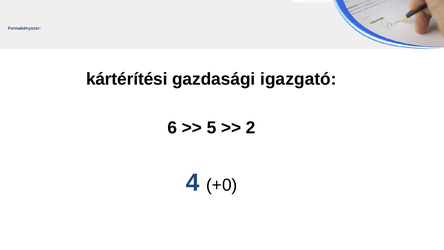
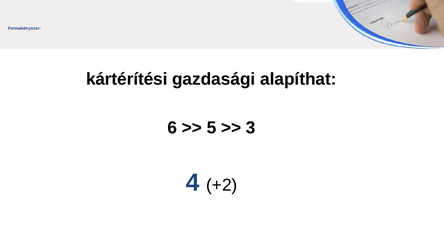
igazgató: igazgató -> alapíthat (298, 79)
2: 2 -> 3 (251, 128)
+0: +0 -> +2 (222, 185)
